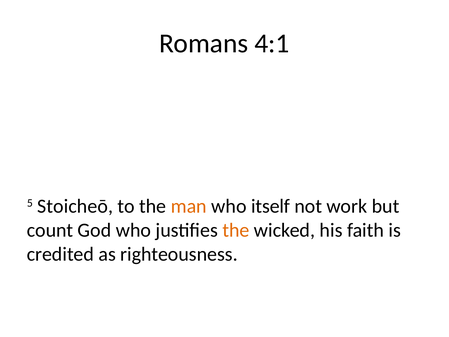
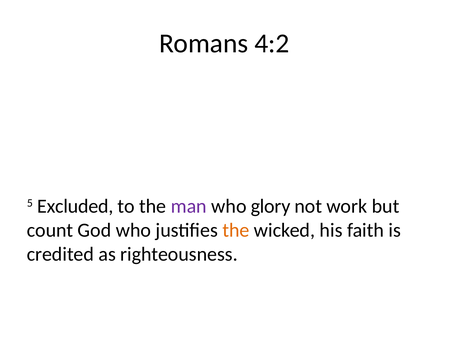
4:1: 4:1 -> 4:2 (272, 43)
Stoicheō: Stoicheō -> Excluded (75, 206)
man colour: orange -> purple (189, 206)
itself: itself -> glory (271, 206)
